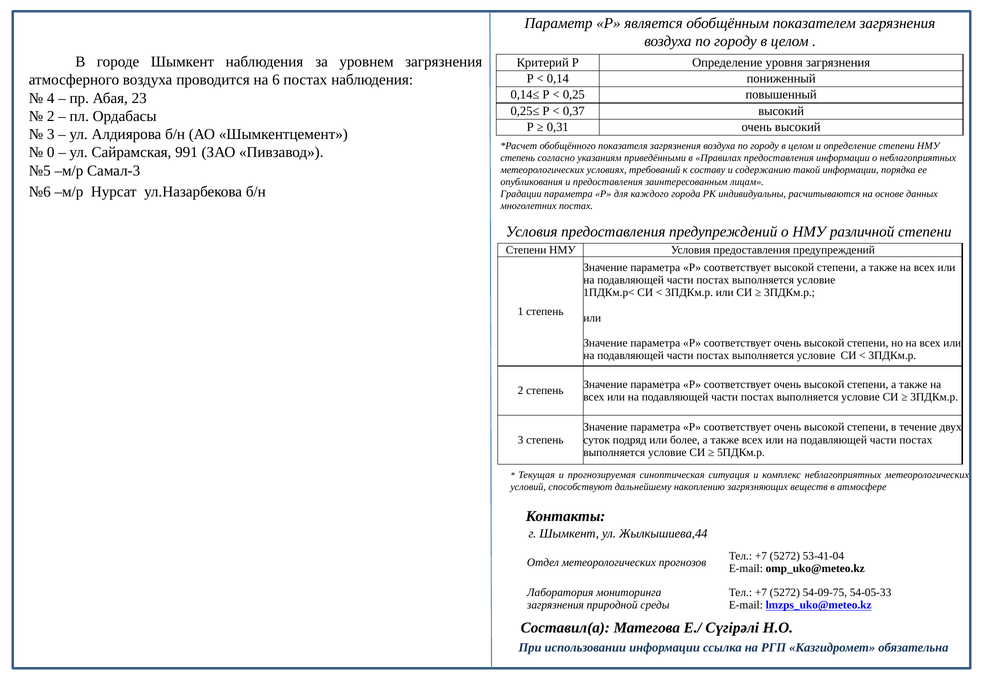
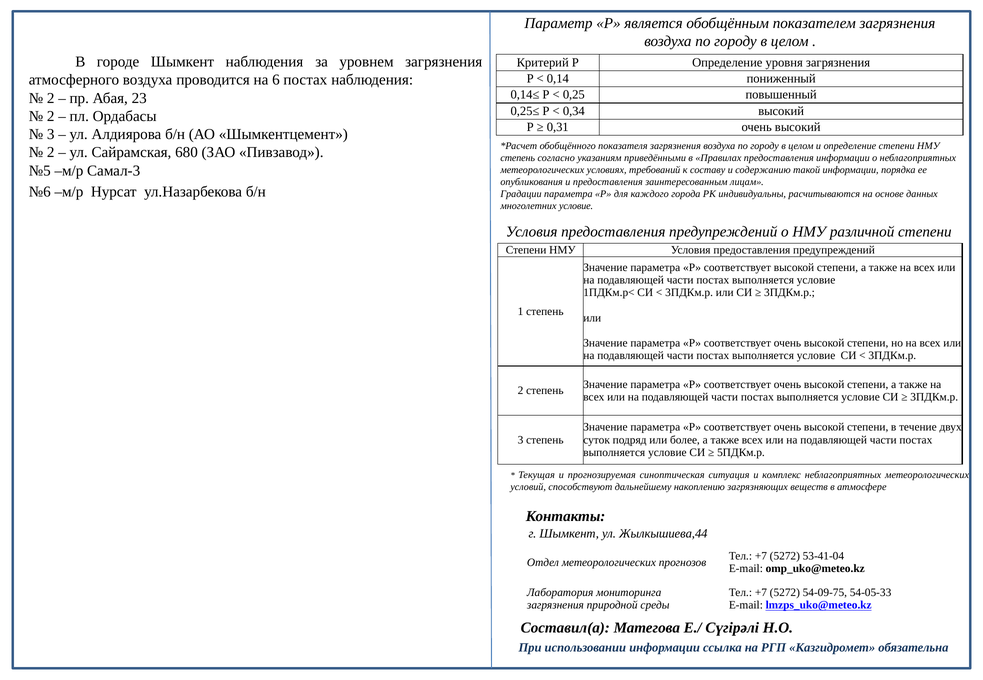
4: 4 -> 2 (51, 98)
0,37: 0,37 -> 0,34 (574, 111)
0: 0 -> 2 (51, 153)
991: 991 -> 680 (186, 153)
многолетних постах: постах -> условие (576, 206)
